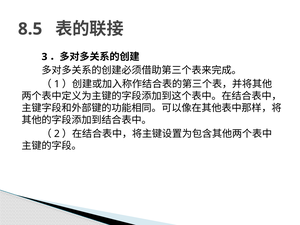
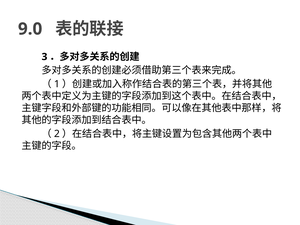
8.5: 8.5 -> 9.0 (30, 29)
